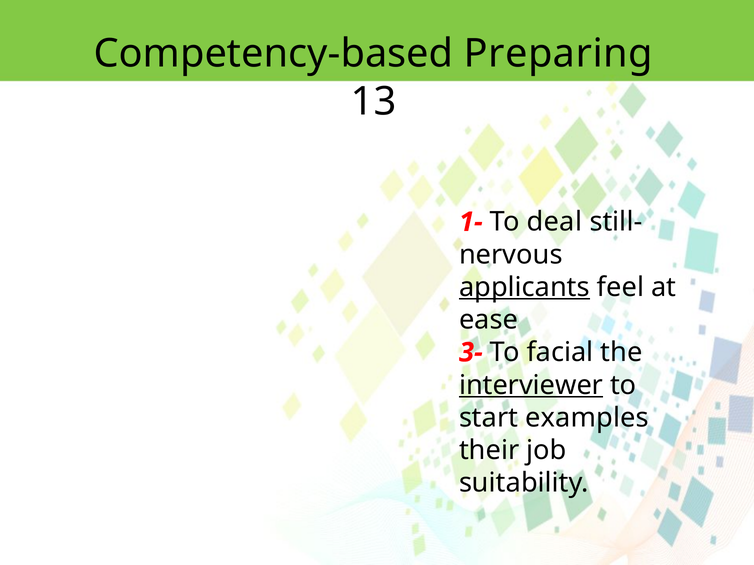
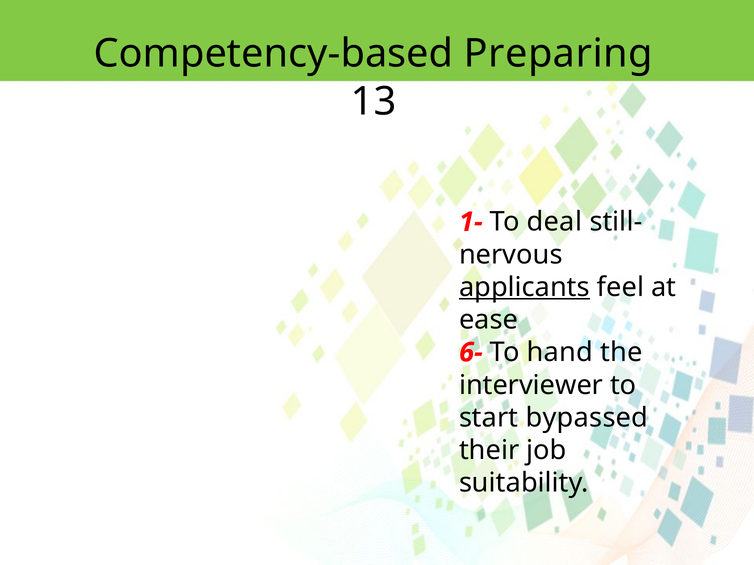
3-: 3- -> 6- (471, 353)
facial: facial -> hand (560, 353)
interviewer underline: present -> none (531, 385)
examples: examples -> bypassed (587, 418)
